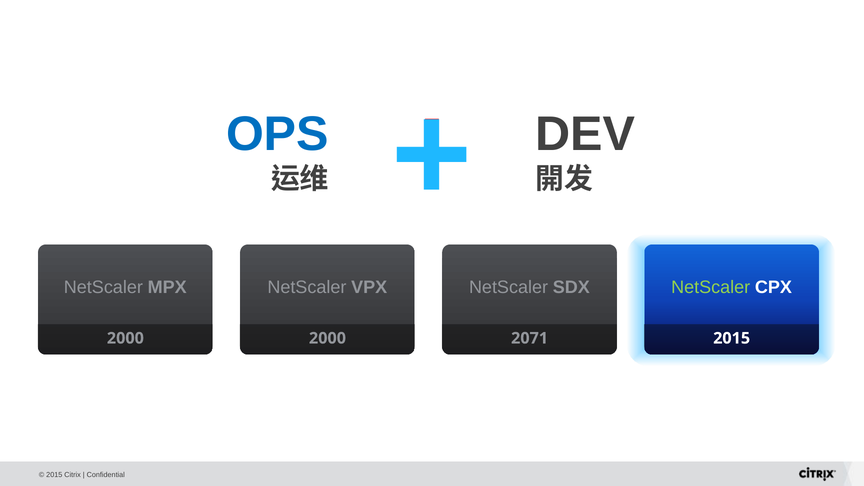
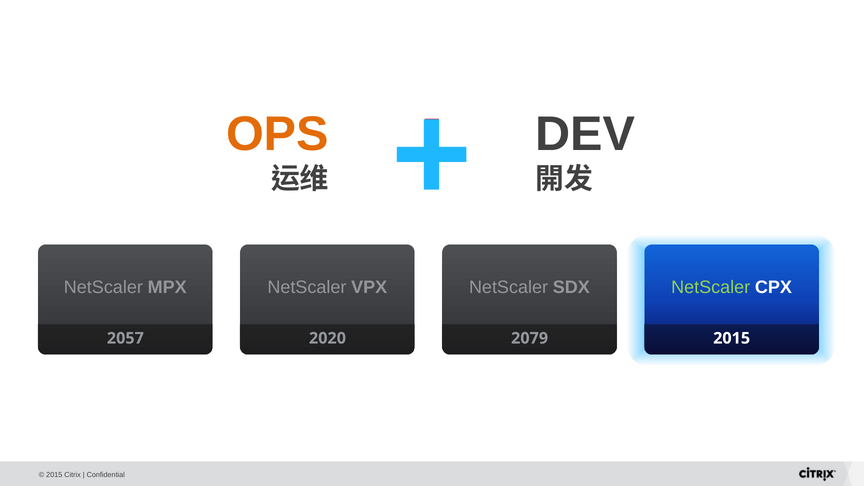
OPS colour: blue -> orange (277, 134)
2000: 2000 -> 2057 (125, 338)
2000: 2000 -> 2020 (327, 338)
2071: 2071 -> 2079 (530, 338)
